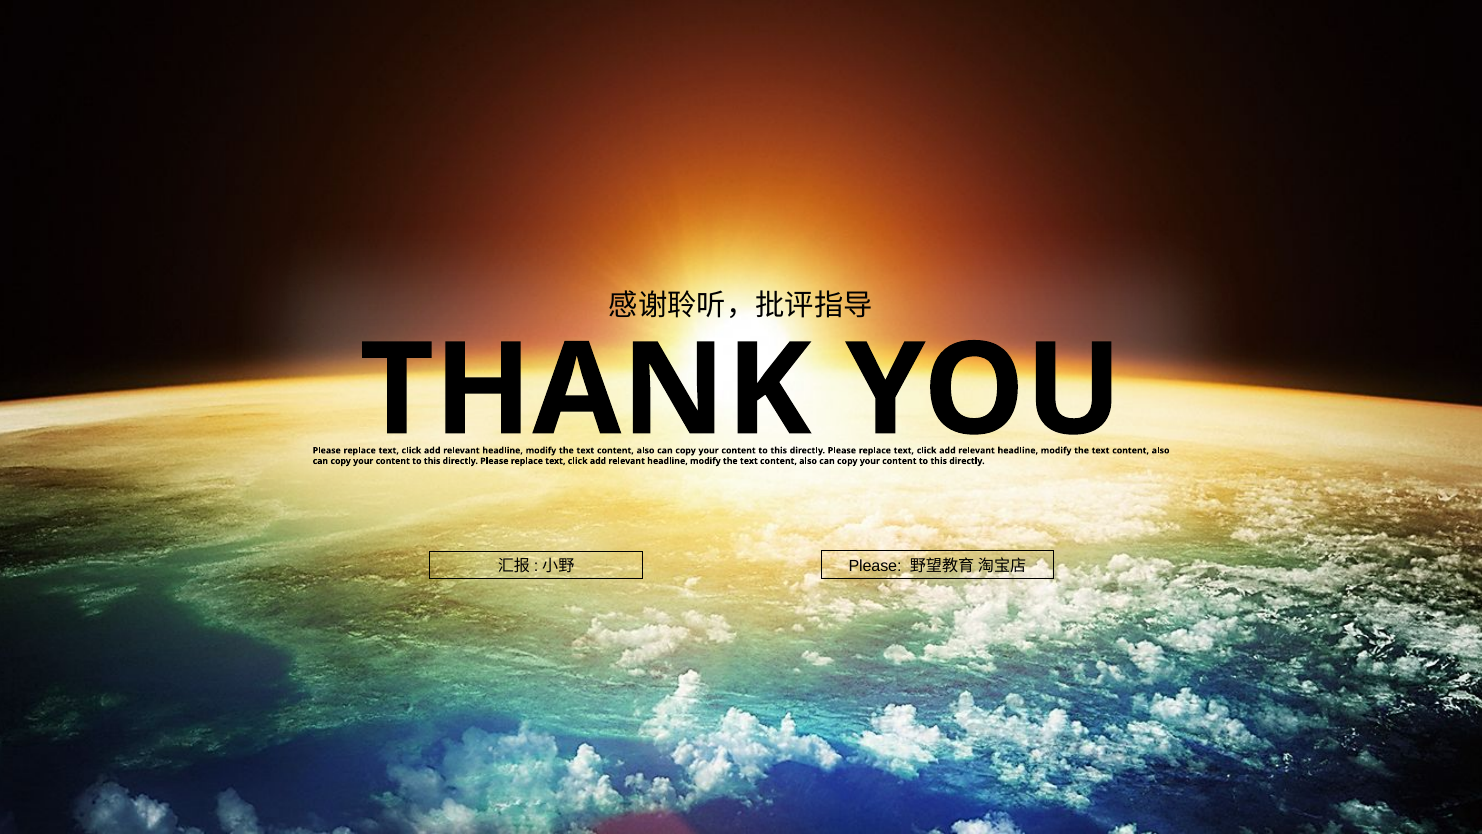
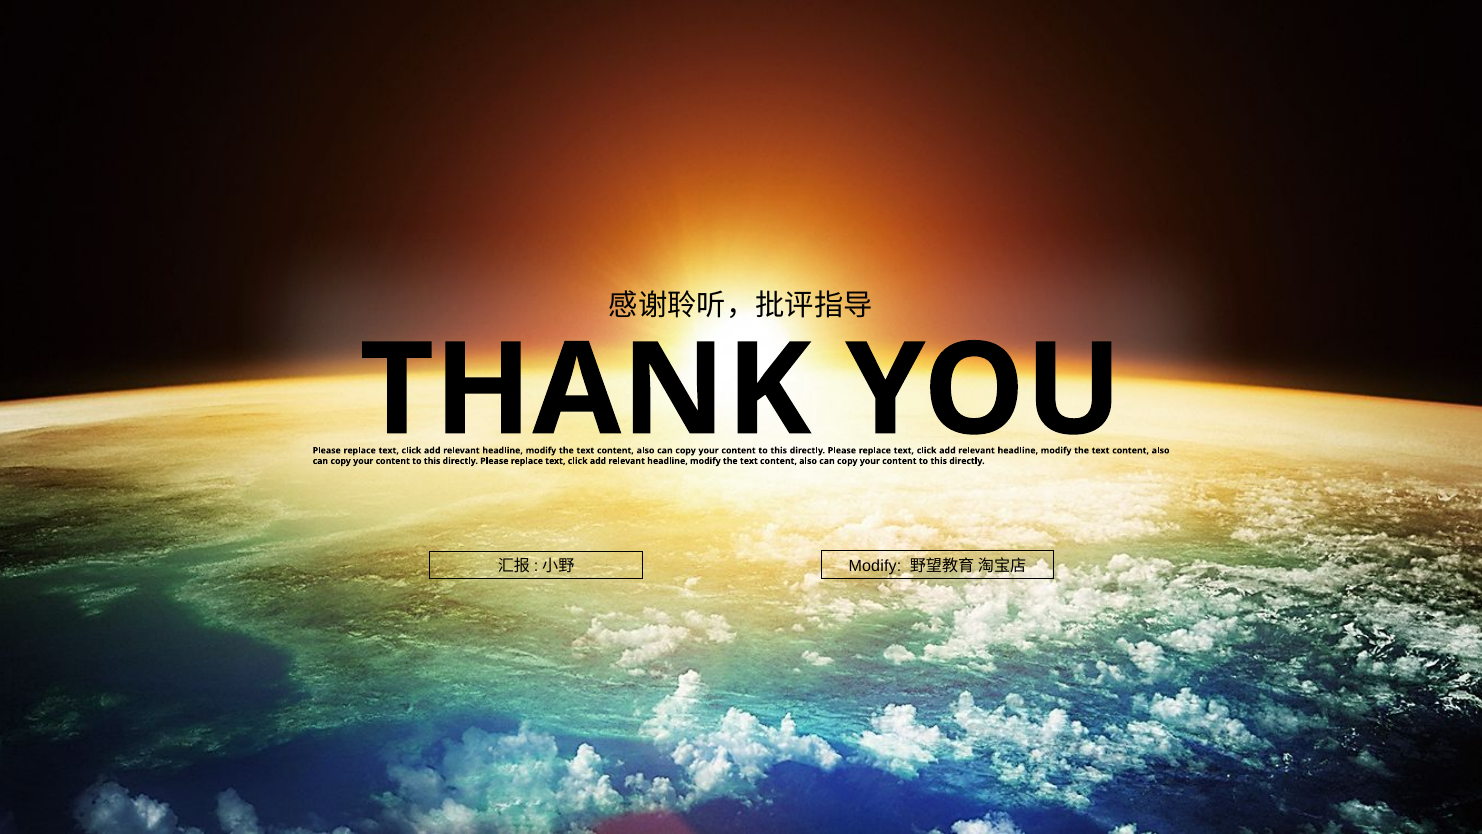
Please: Please -> Modify (875, 566)
